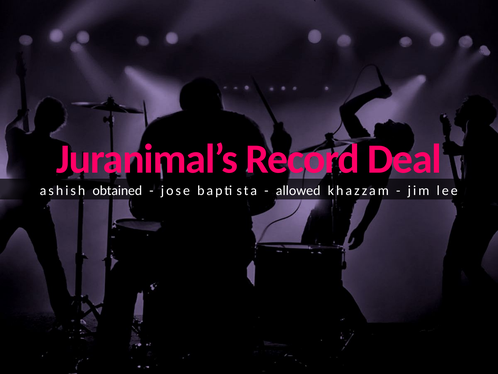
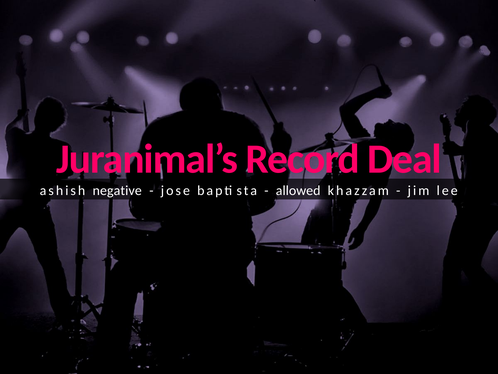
obtained: obtained -> negative (117, 190)
